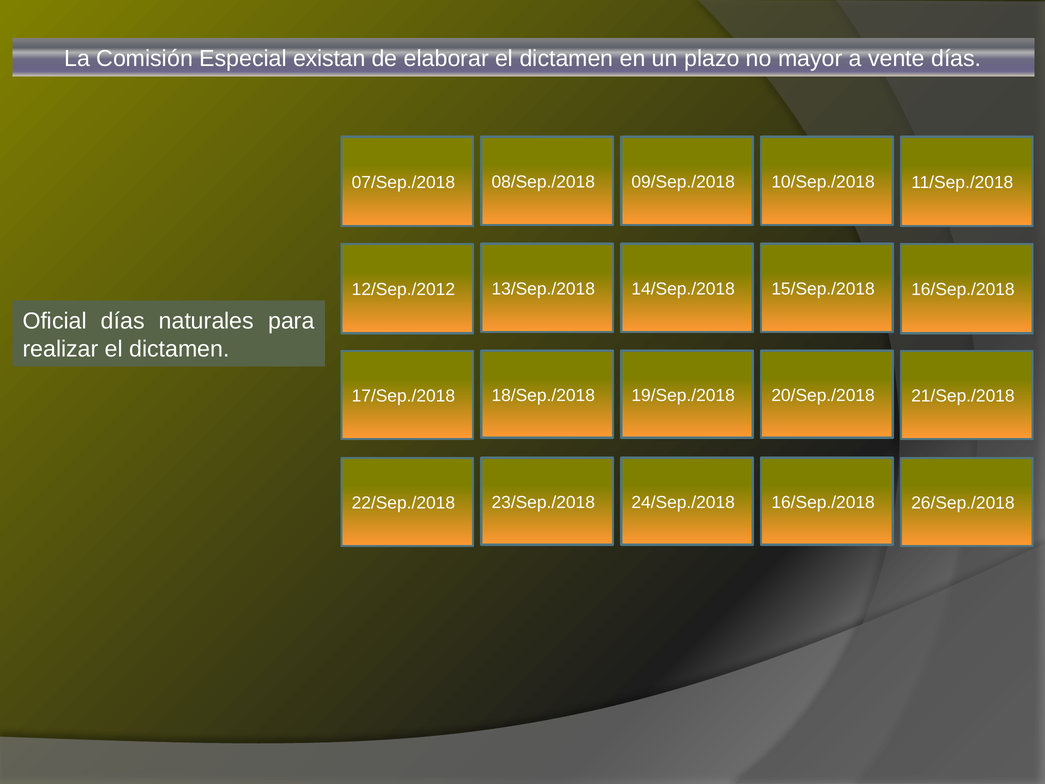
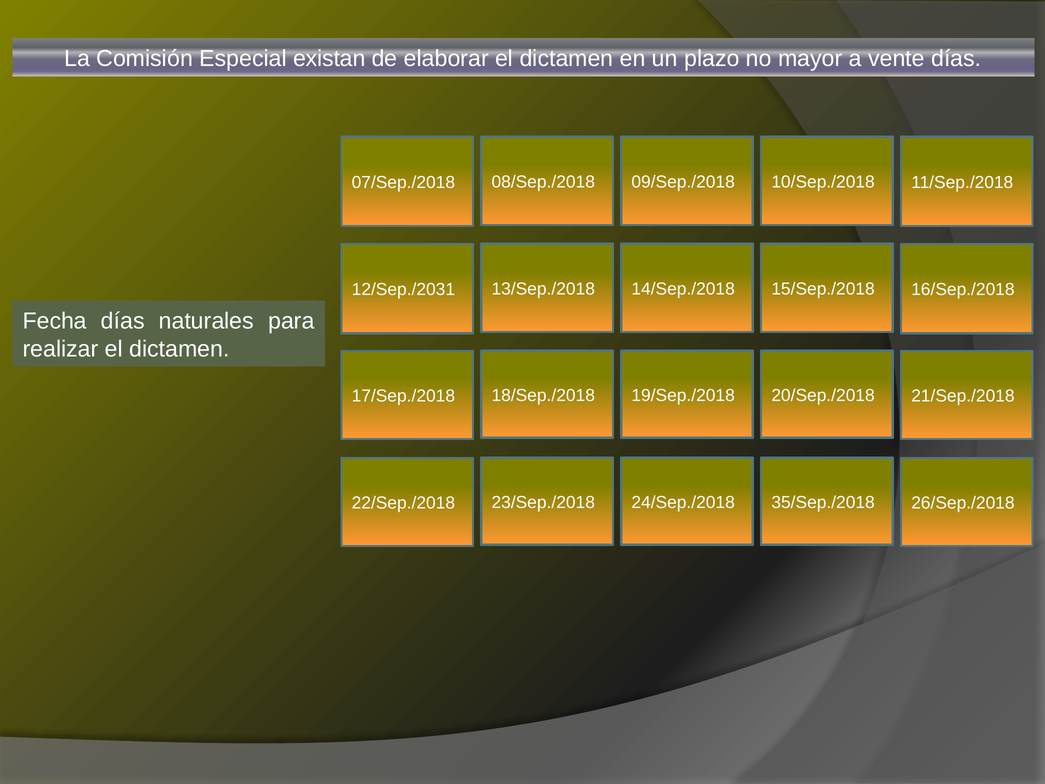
12/Sep./2012: 12/Sep./2012 -> 12/Sep./2031 (403, 290)
Oficial: Oficial -> Fecha (55, 321)
24/Sep./2018 16/Sep./2018: 16/Sep./2018 -> 35/Sep./2018 (823, 502)
